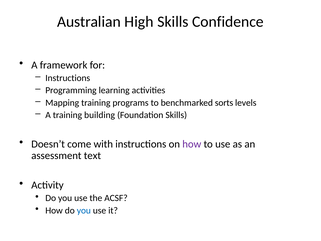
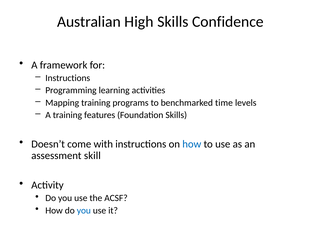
sorts: sorts -> time (224, 103)
building: building -> features (100, 115)
how colour: purple -> blue (192, 144)
text: text -> skill (92, 155)
